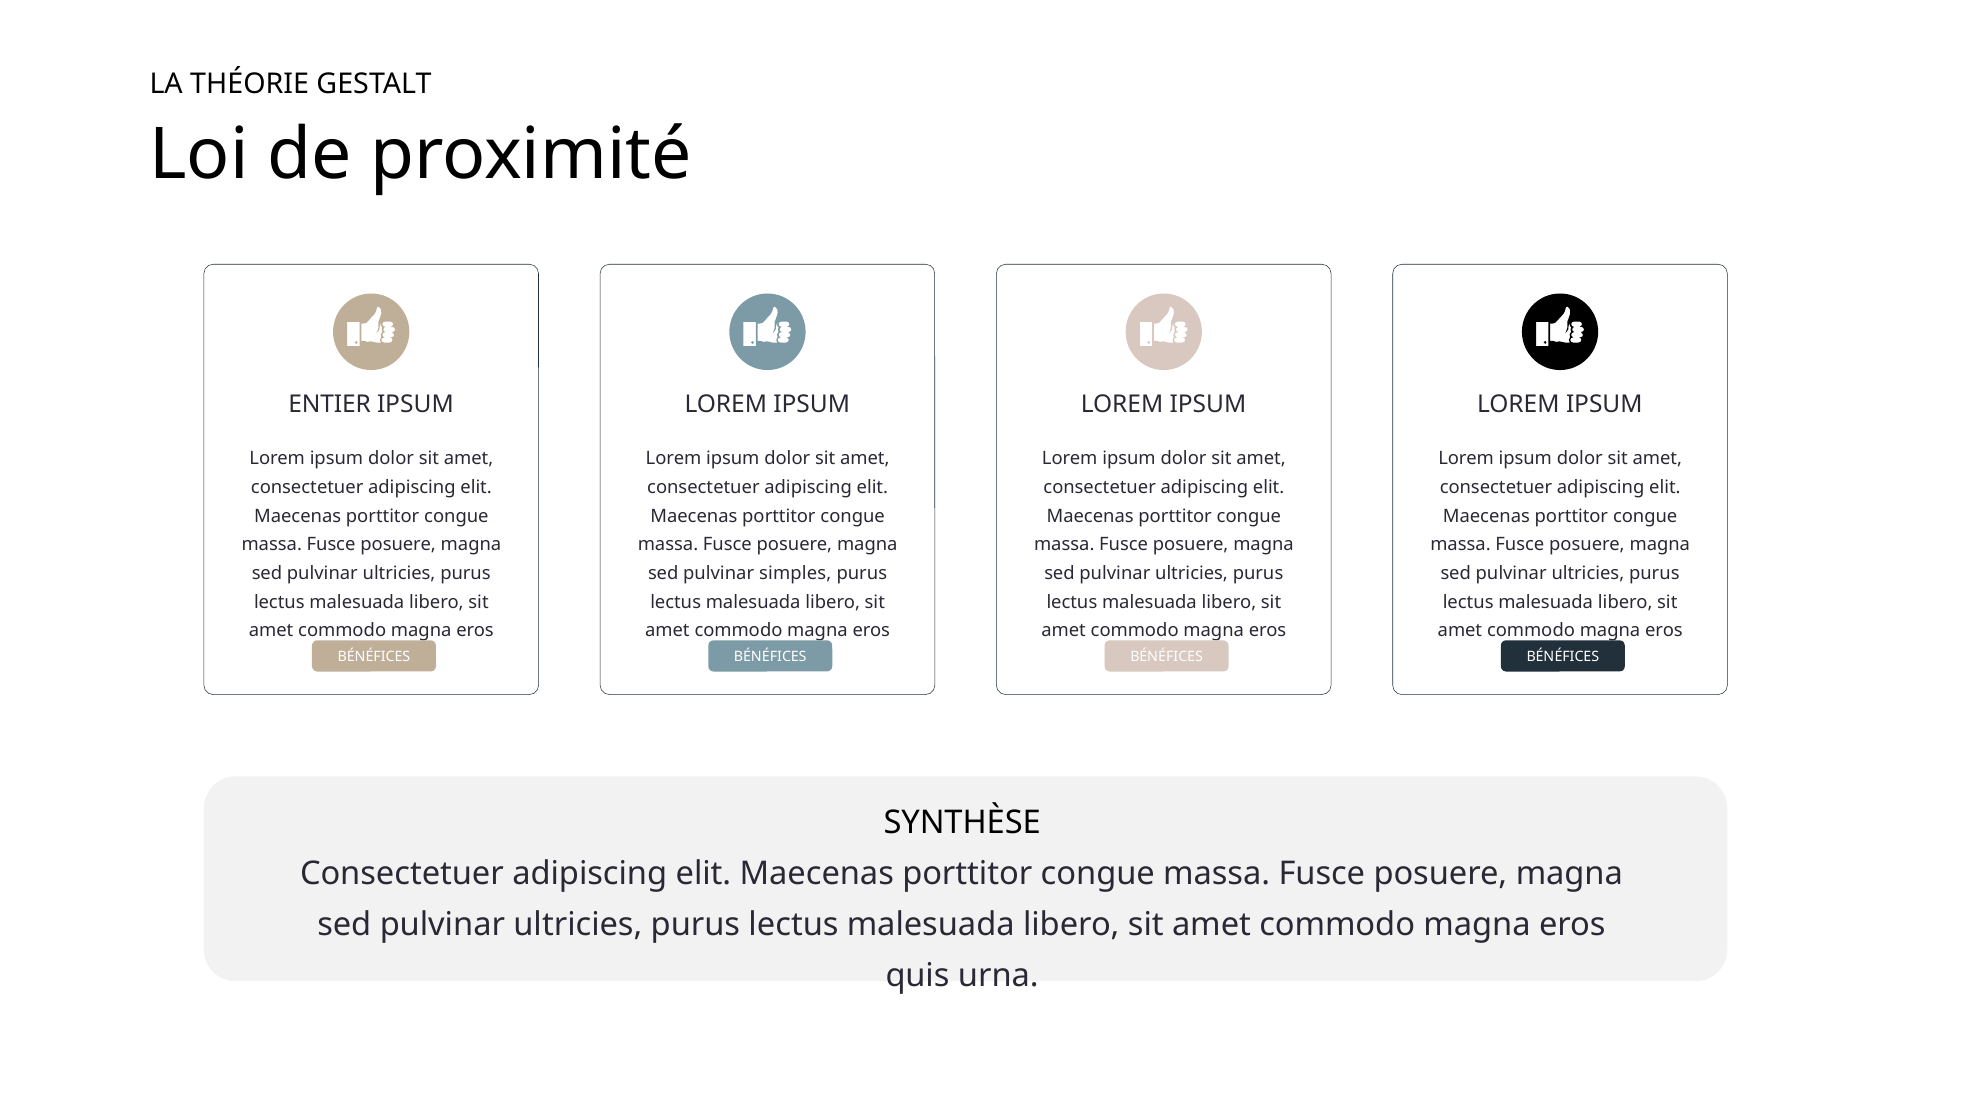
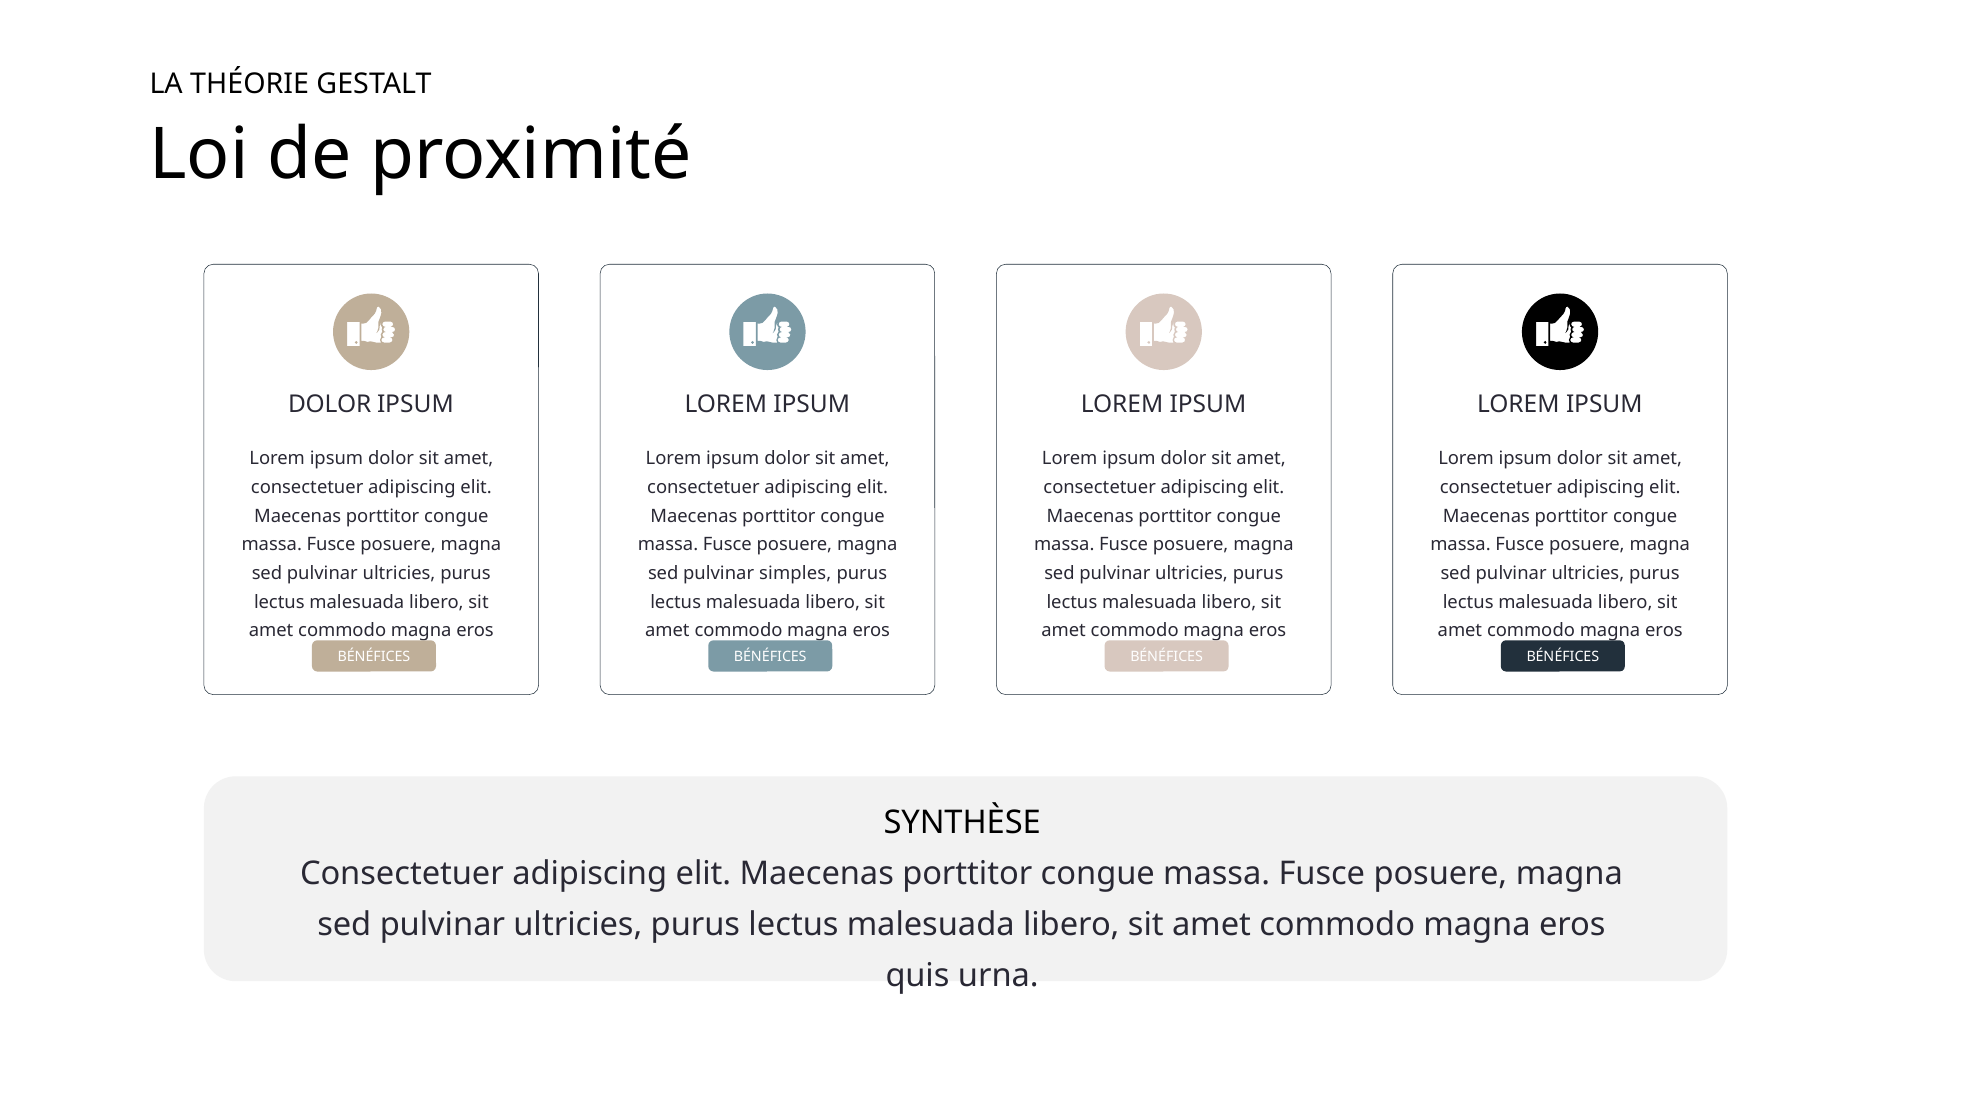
ENTIER: ENTIER -> DOLOR (330, 404)
